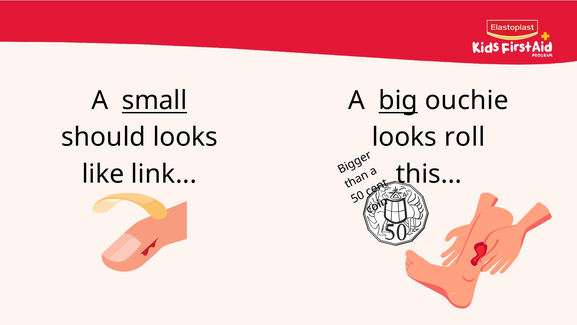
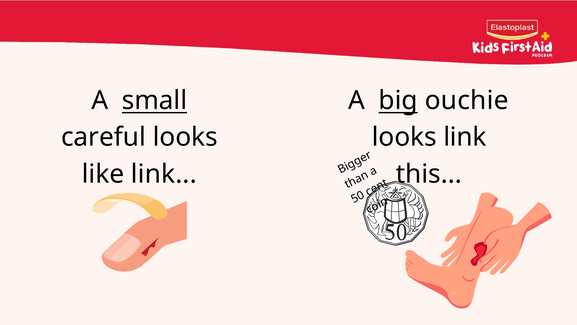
should: should -> careful (103, 137)
looks roll: roll -> link (465, 137)
